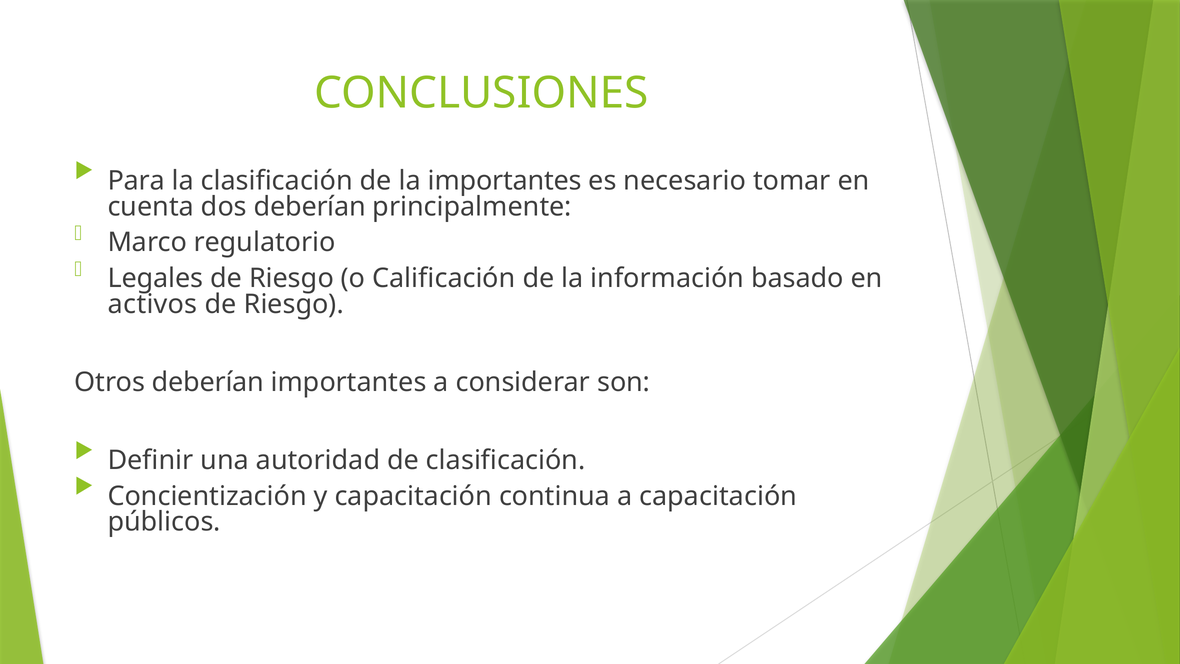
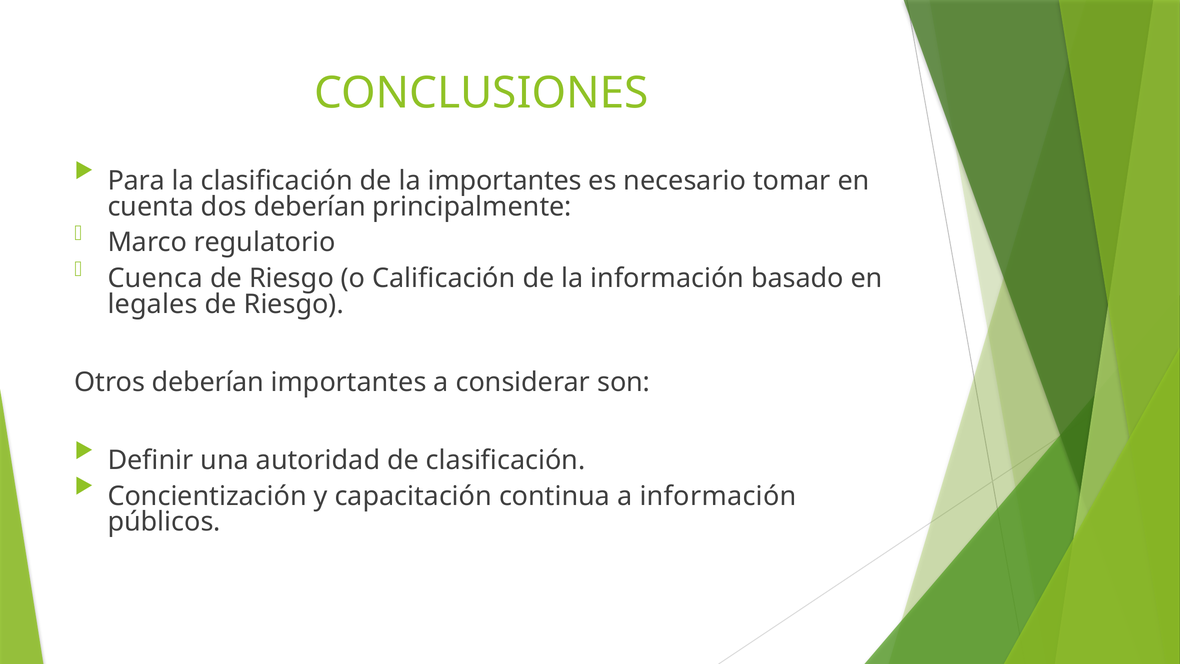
Legales: Legales -> Cuenca (155, 278)
activos: activos -> legales (153, 304)
a capacitación: capacitación -> información (718, 496)
